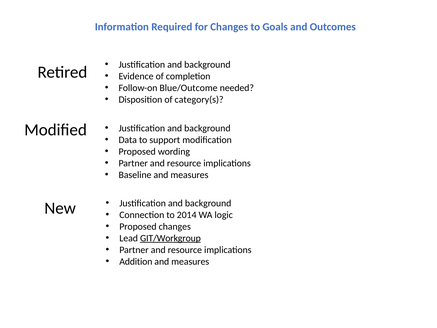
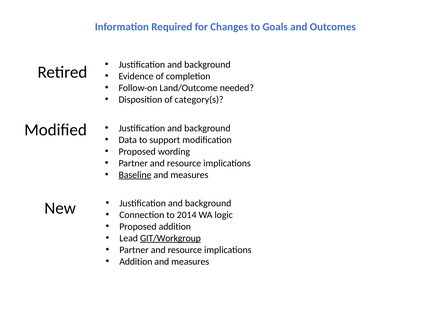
Blue/Outcome: Blue/Outcome -> Land/Outcome (189, 88)
Baseline underline: none -> present (135, 175)
Proposed changes: changes -> addition (175, 226)
